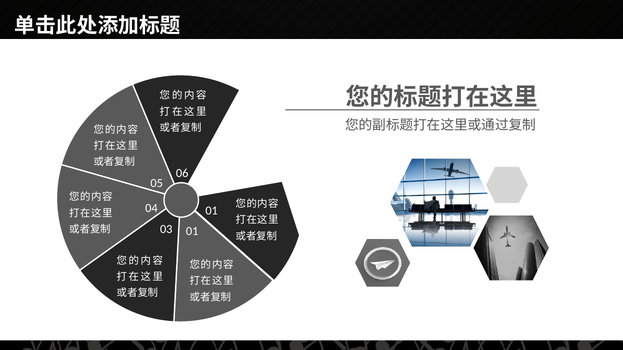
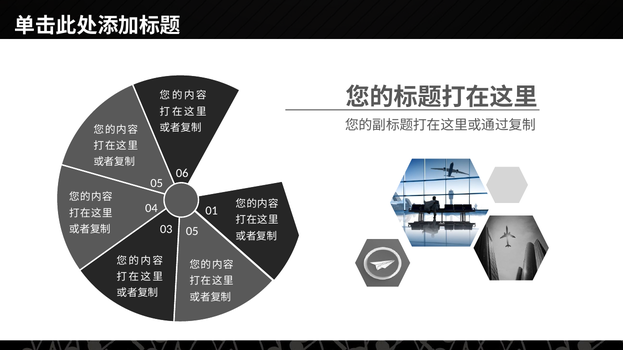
03 01: 01 -> 05 (192, 232)
